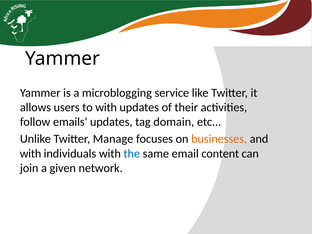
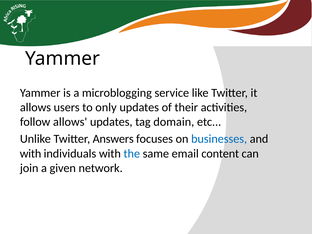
to with: with -> only (106, 107)
follow emails: emails -> allows (70, 122)
Manage: Manage -> Answers (113, 139)
businesses colour: orange -> blue (219, 139)
